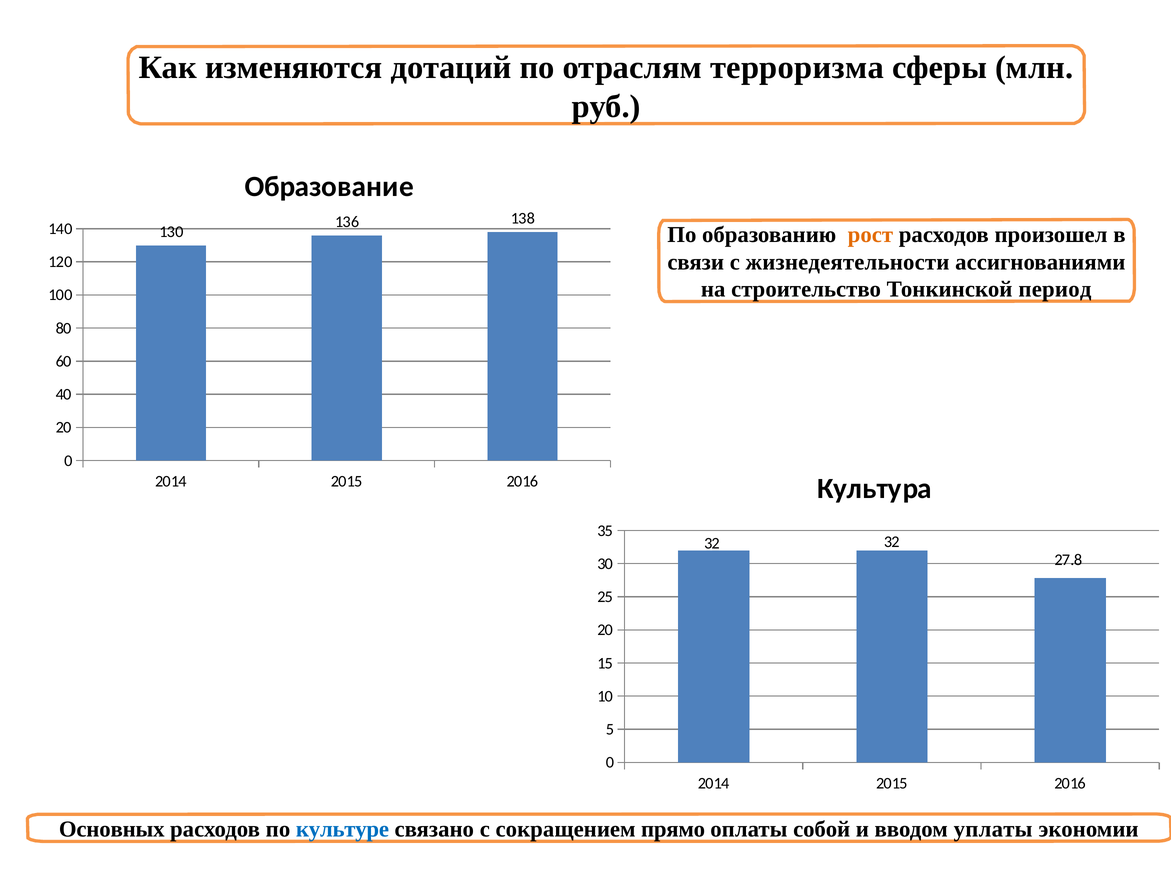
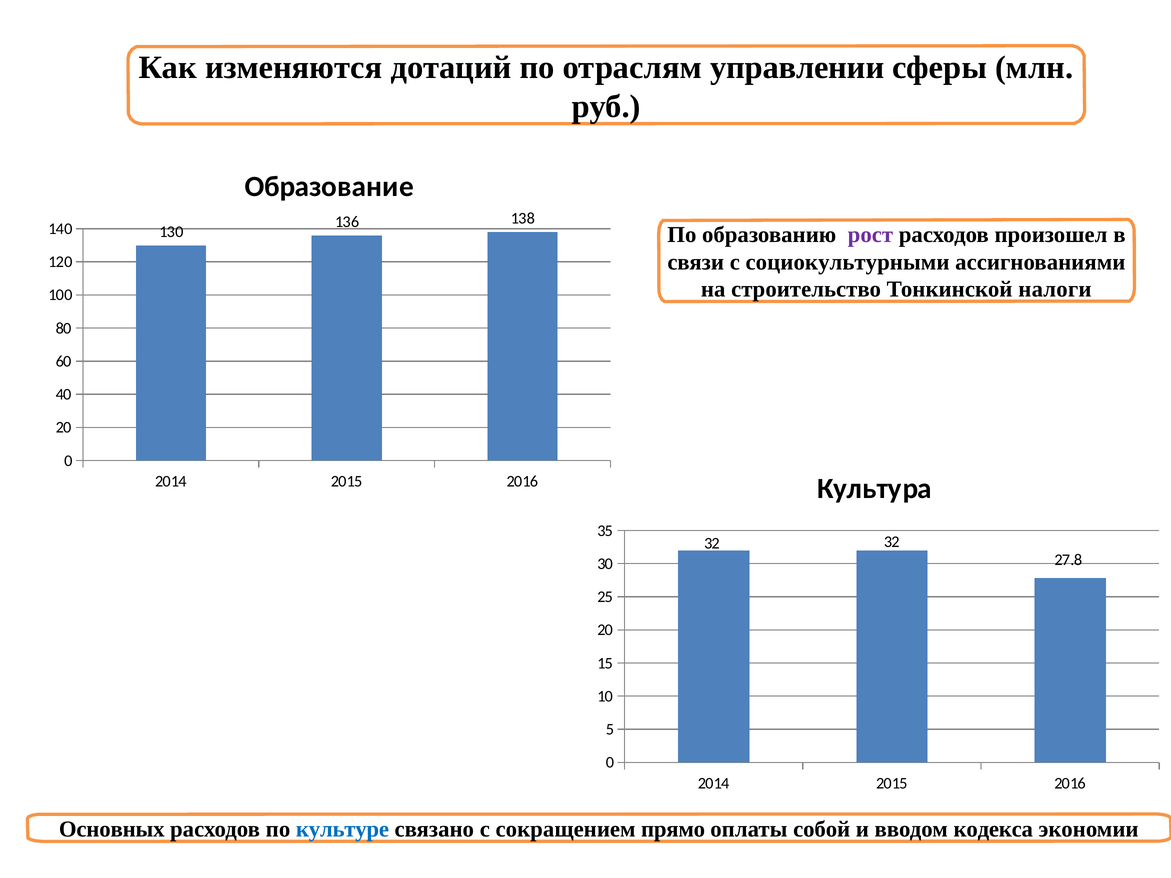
терроризма: терроризма -> управлении (797, 67)
рост colour: orange -> purple (870, 235)
жизнедеятельности: жизнедеятельности -> социокультурными (848, 262)
период: период -> налоги (1055, 289)
уплаты: уплаты -> кодекса (993, 829)
